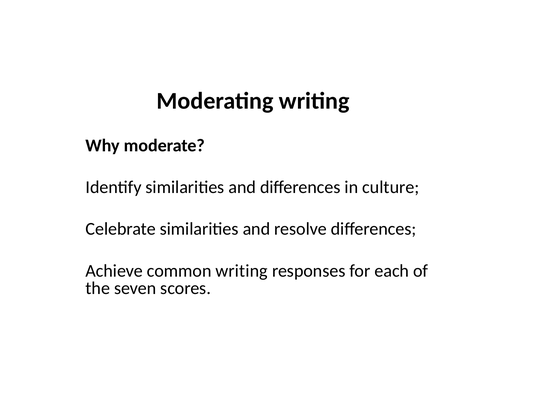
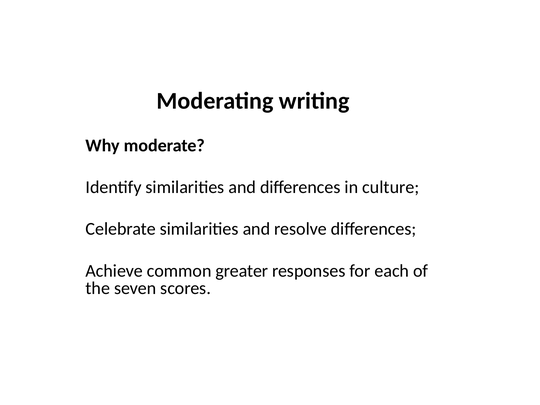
common writing: writing -> greater (242, 271)
